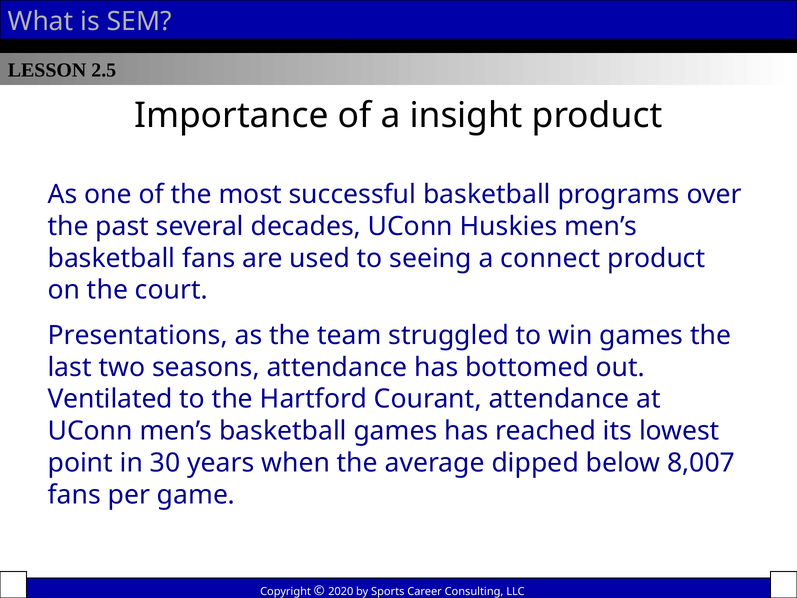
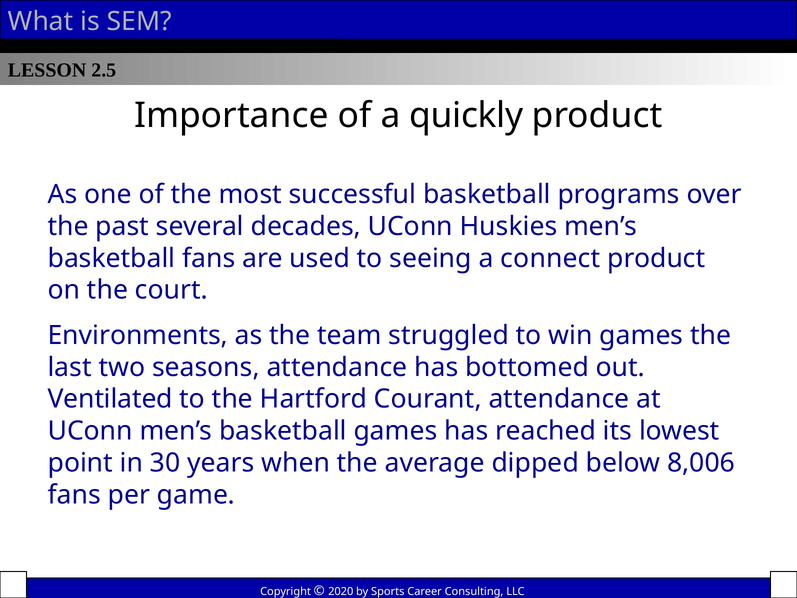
insight: insight -> quickly (466, 115)
Presentations: Presentations -> Environments (138, 335)
8,007: 8,007 -> 8,006 (701, 463)
